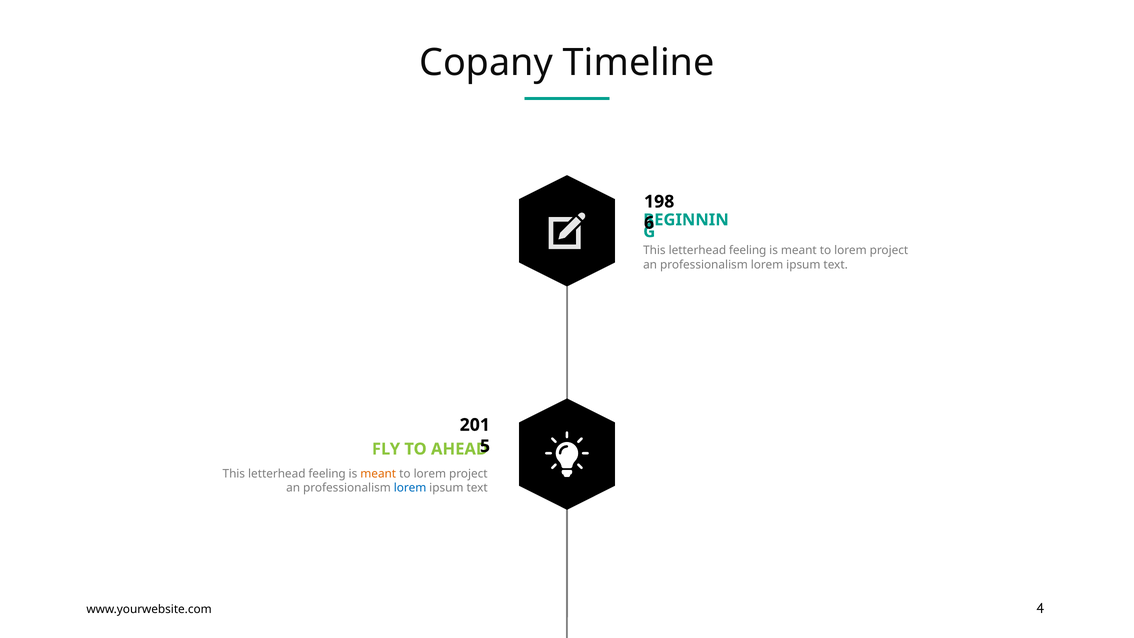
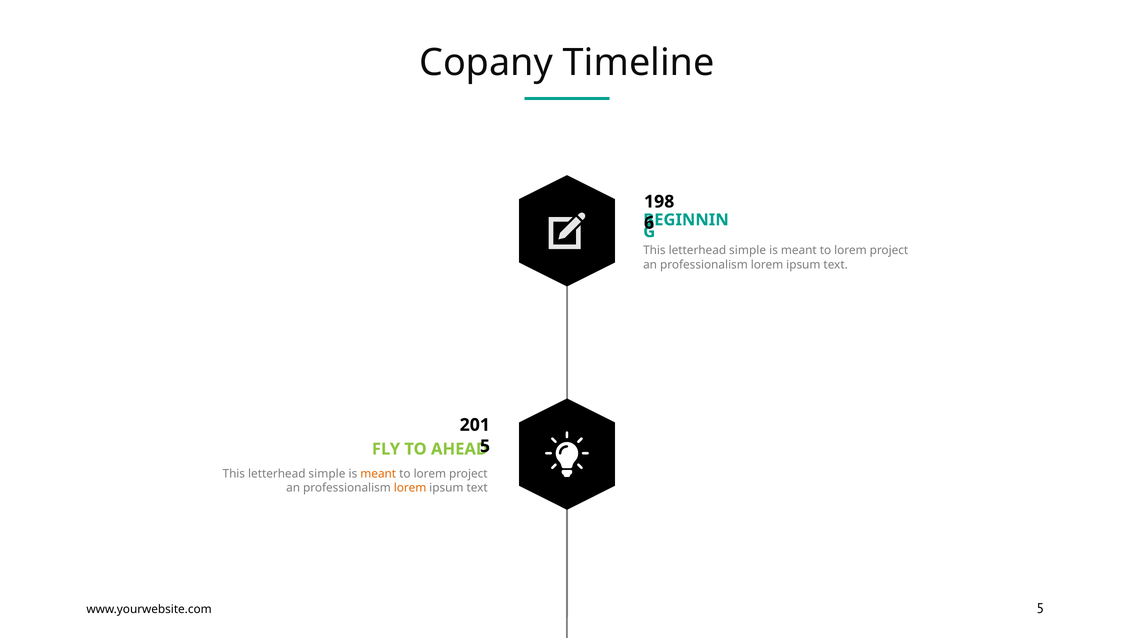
feeling: feeling -> simple (748, 250)
feeling: feeling -> simple (327, 474)
lorem colour: blue -> orange (410, 488)
www.yourwebsite.com 4: 4 -> 5 (1040, 608)
